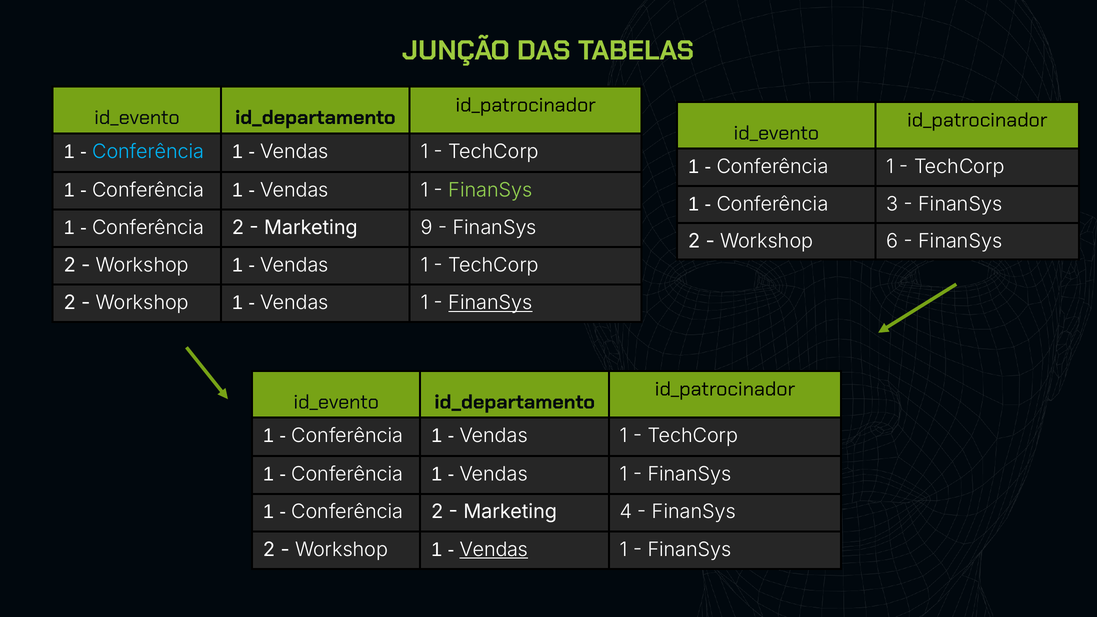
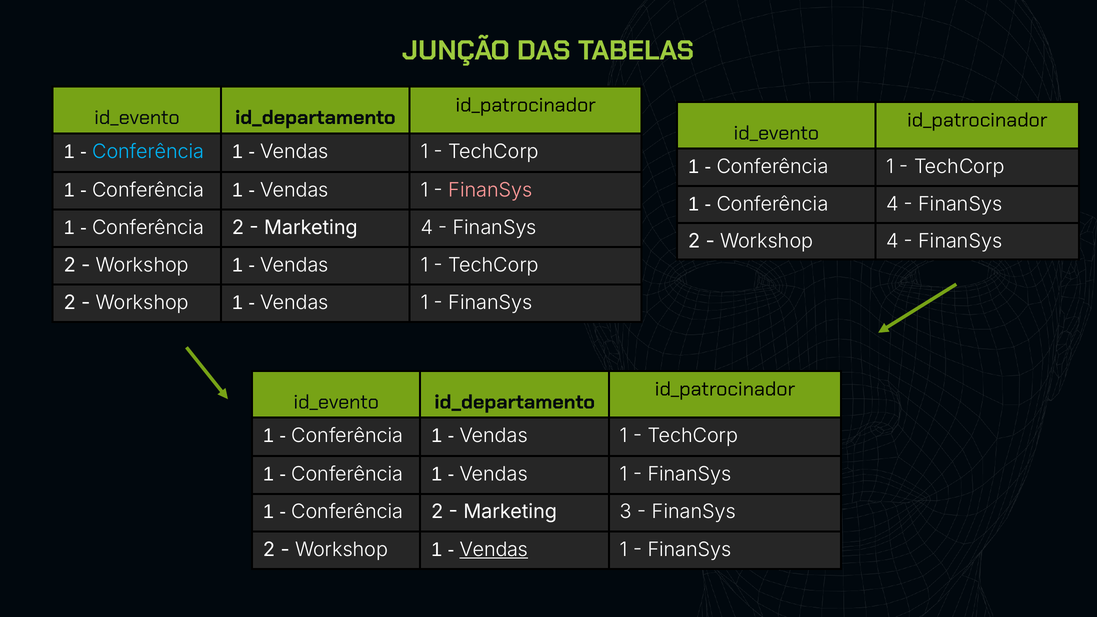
FinanSys colour: light green -> pink (490, 190)
Conferência 3: 3 -> 4 (892, 204)
Marketing 9: 9 -> 4 (427, 228)
Workshop 6: 6 -> 4 (892, 241)
FinanSys underline: present -> none (490, 303)
4: 4 -> 3 (626, 512)
